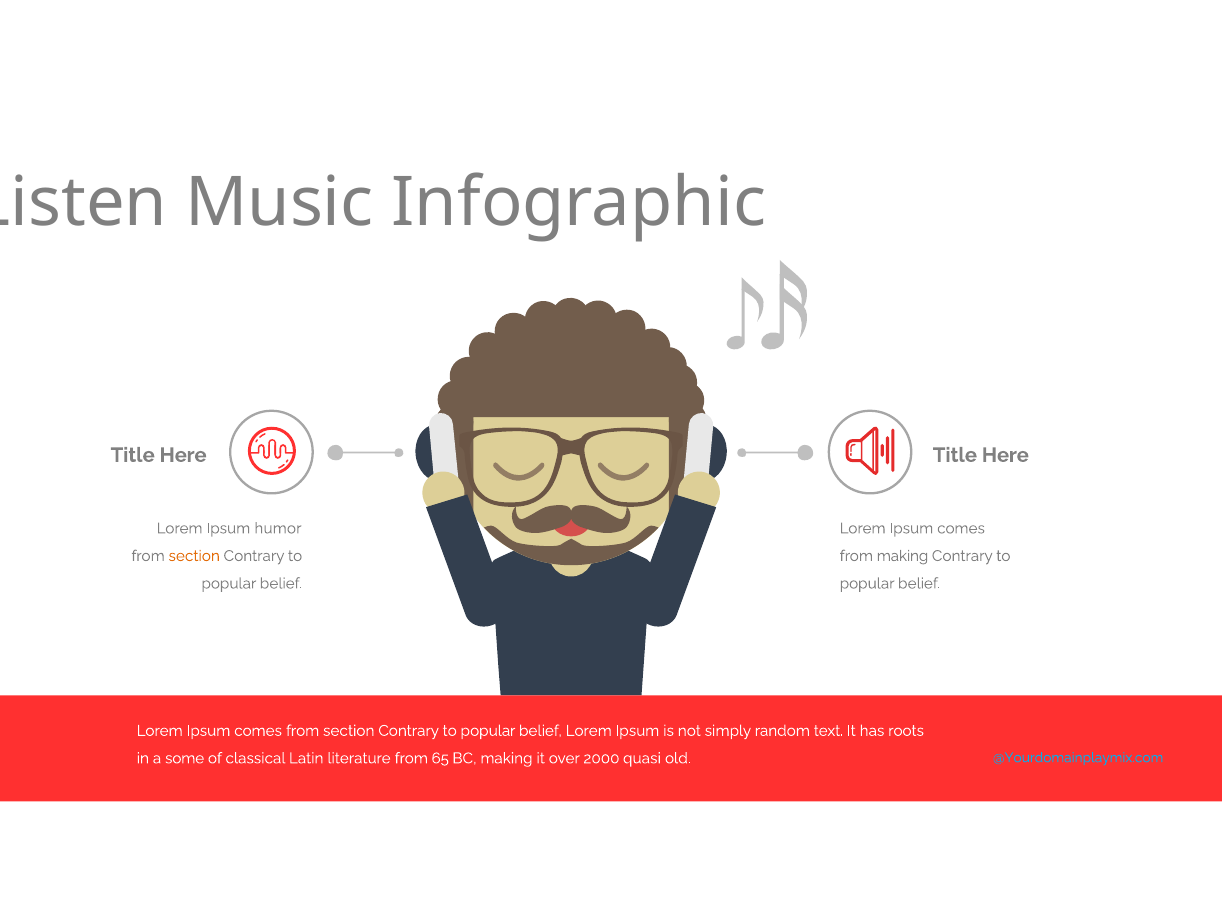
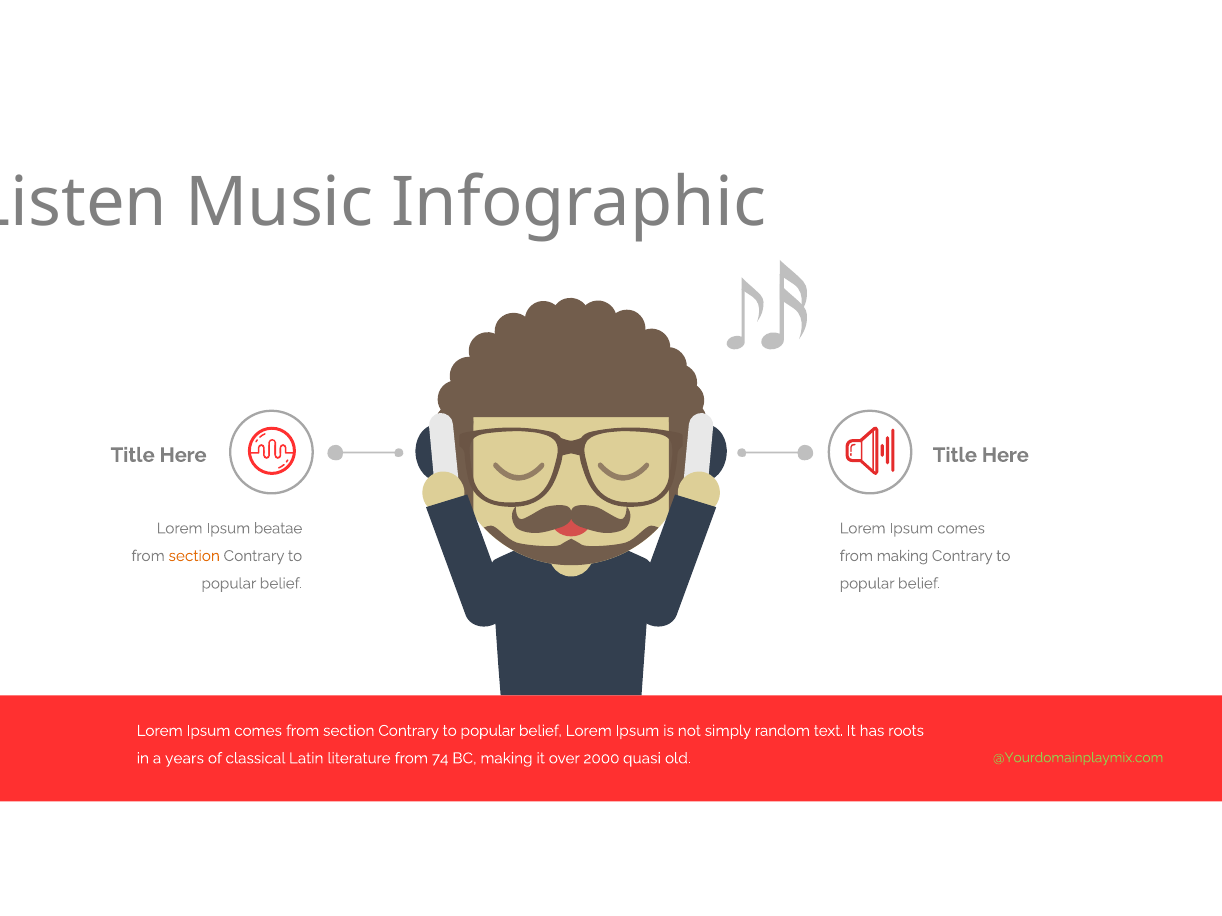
humor: humor -> beatae (278, 529)
some: some -> years (185, 759)
65: 65 -> 74 (440, 759)
@Yourdomainplaymix.com colour: light blue -> light green (1078, 758)
